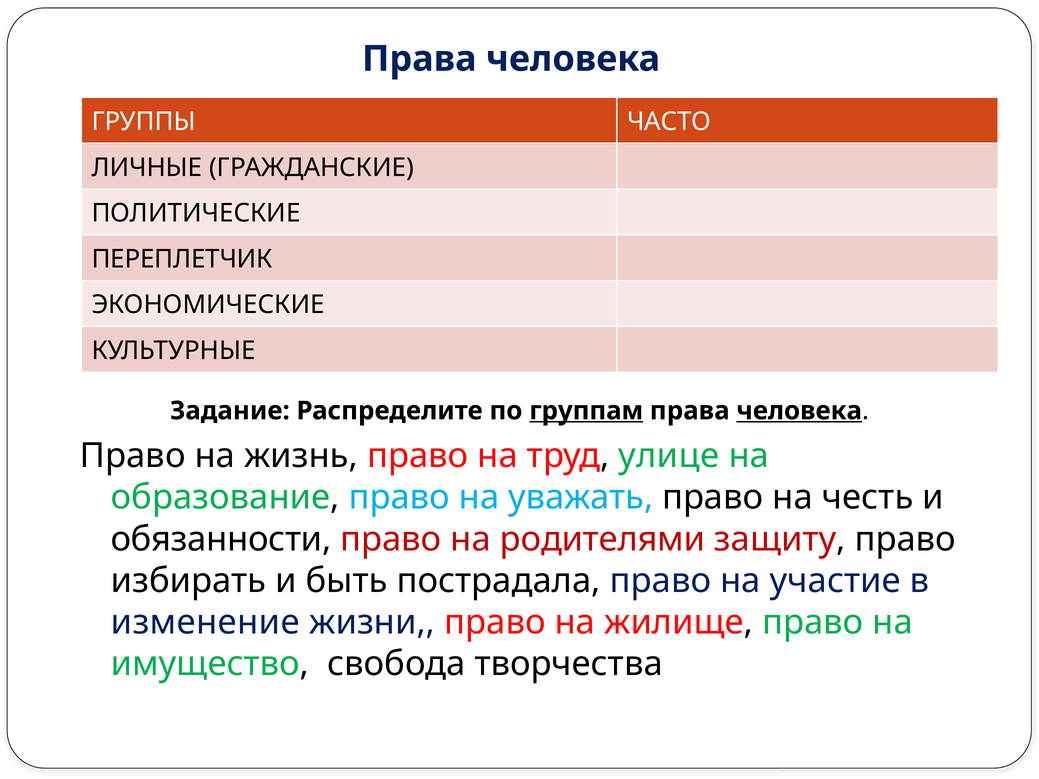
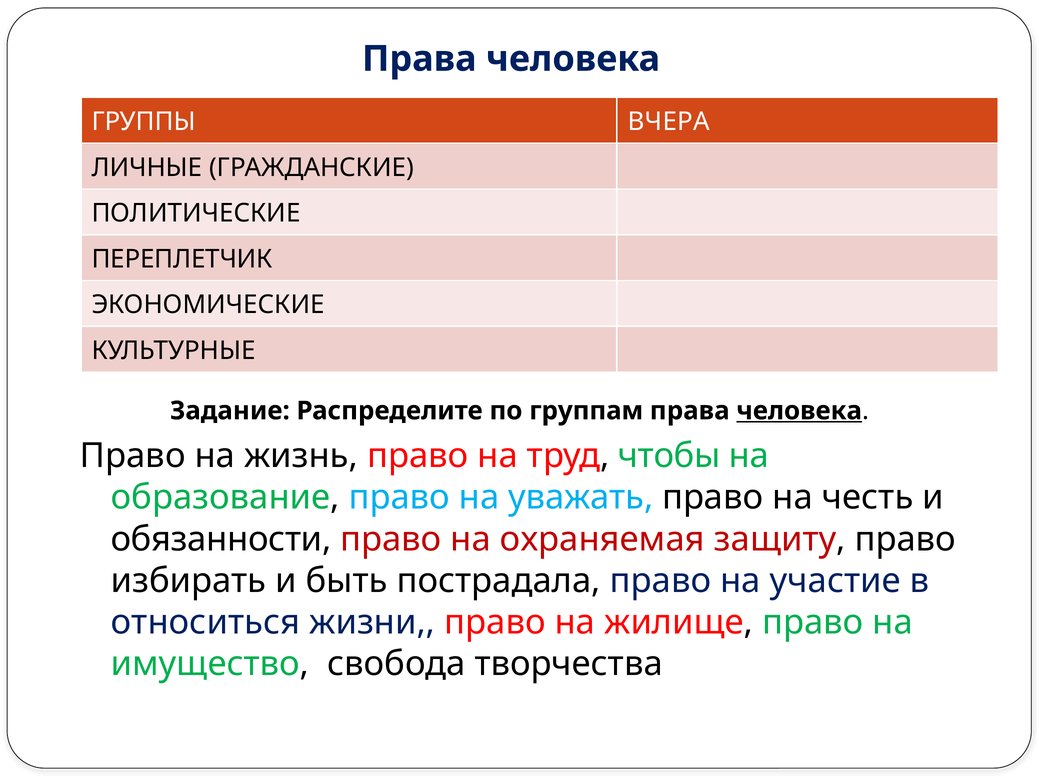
ЧАСТО: ЧАСТО -> ВЧЕРА (669, 122)
группам underline: present -> none (586, 411)
улице: улице -> чтобы (669, 456)
родителями: родителями -> охраняемая (602, 539)
изменение: изменение -> относиться (206, 622)
